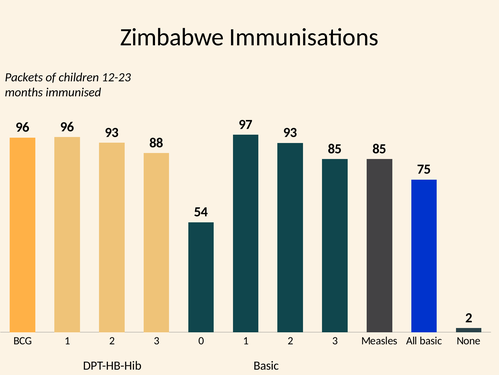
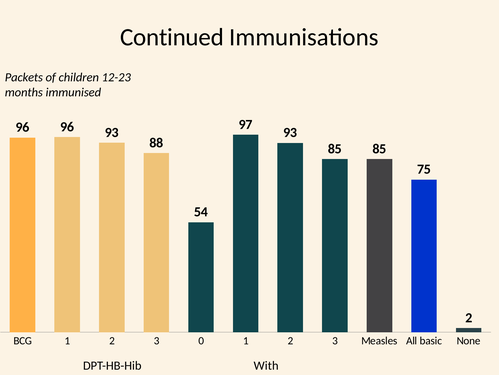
Zimbabwe: Zimbabwe -> Continued (172, 37)
DPT-HB-Hib Basic: Basic -> With (266, 365)
